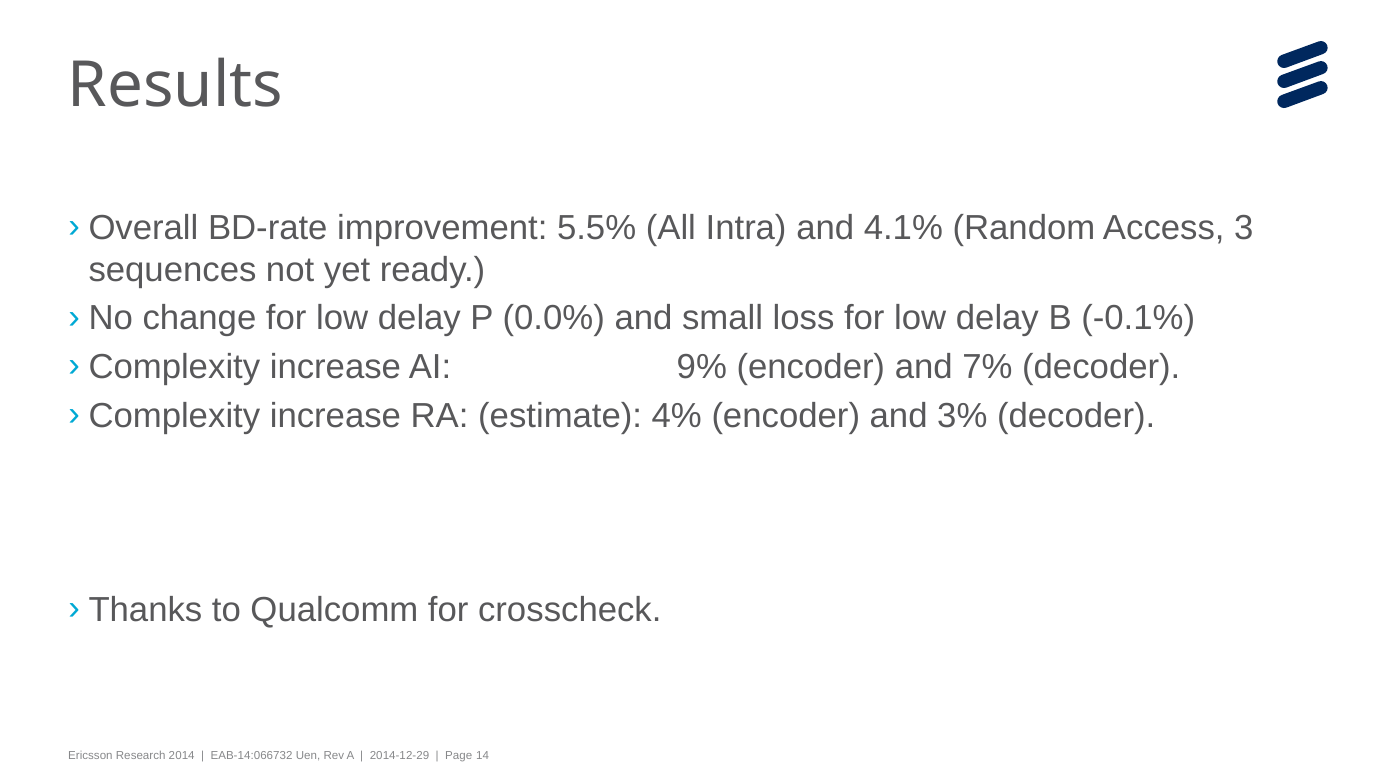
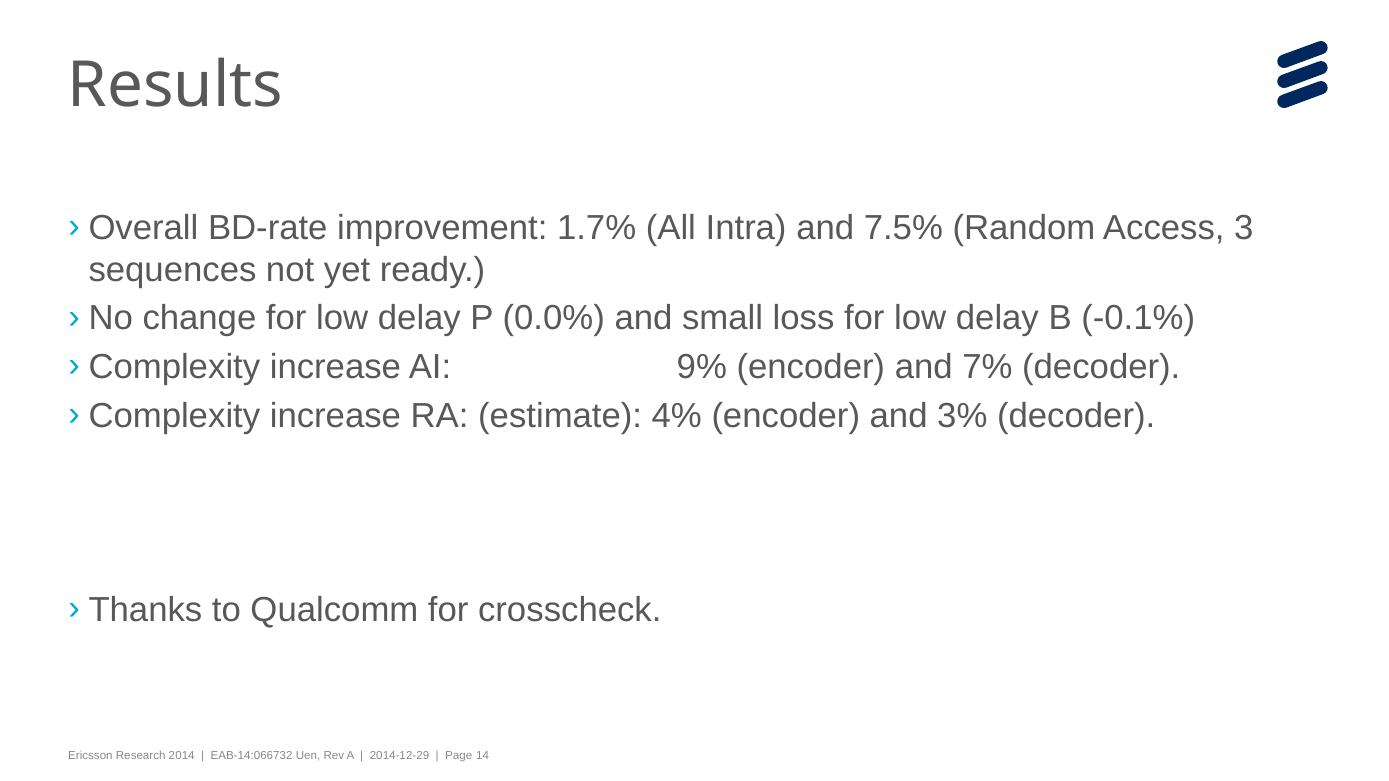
5.5%: 5.5% -> 1.7% (597, 228)
4.1%: 4.1% -> 7.5% (903, 228)
